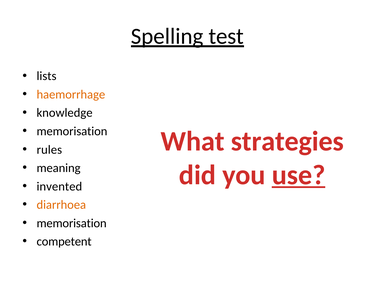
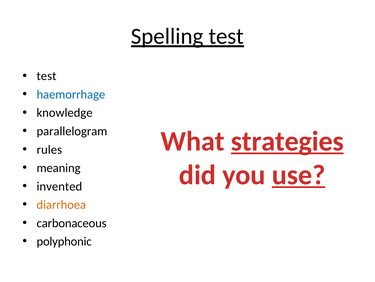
lists: lists -> test (46, 76)
haemorrhage colour: orange -> blue (71, 94)
memorisation: memorisation -> parallelogram (72, 131)
strategies underline: none -> present (287, 141)
memorisation: memorisation -> carbonaceous (72, 223)
competent: competent -> polyphonic (64, 241)
